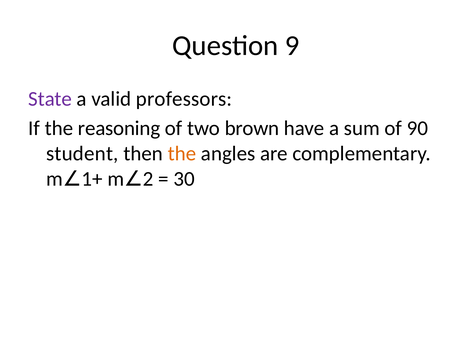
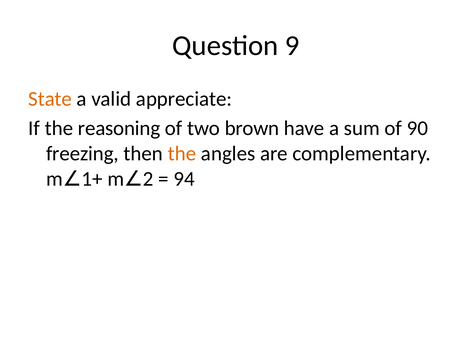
State colour: purple -> orange (50, 99)
professors: professors -> appreciate (184, 99)
student: student -> freezing (82, 154)
30: 30 -> 94 (184, 179)
